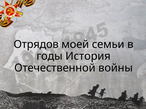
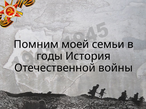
Отрядов: Отрядов -> Помним (36, 45)
